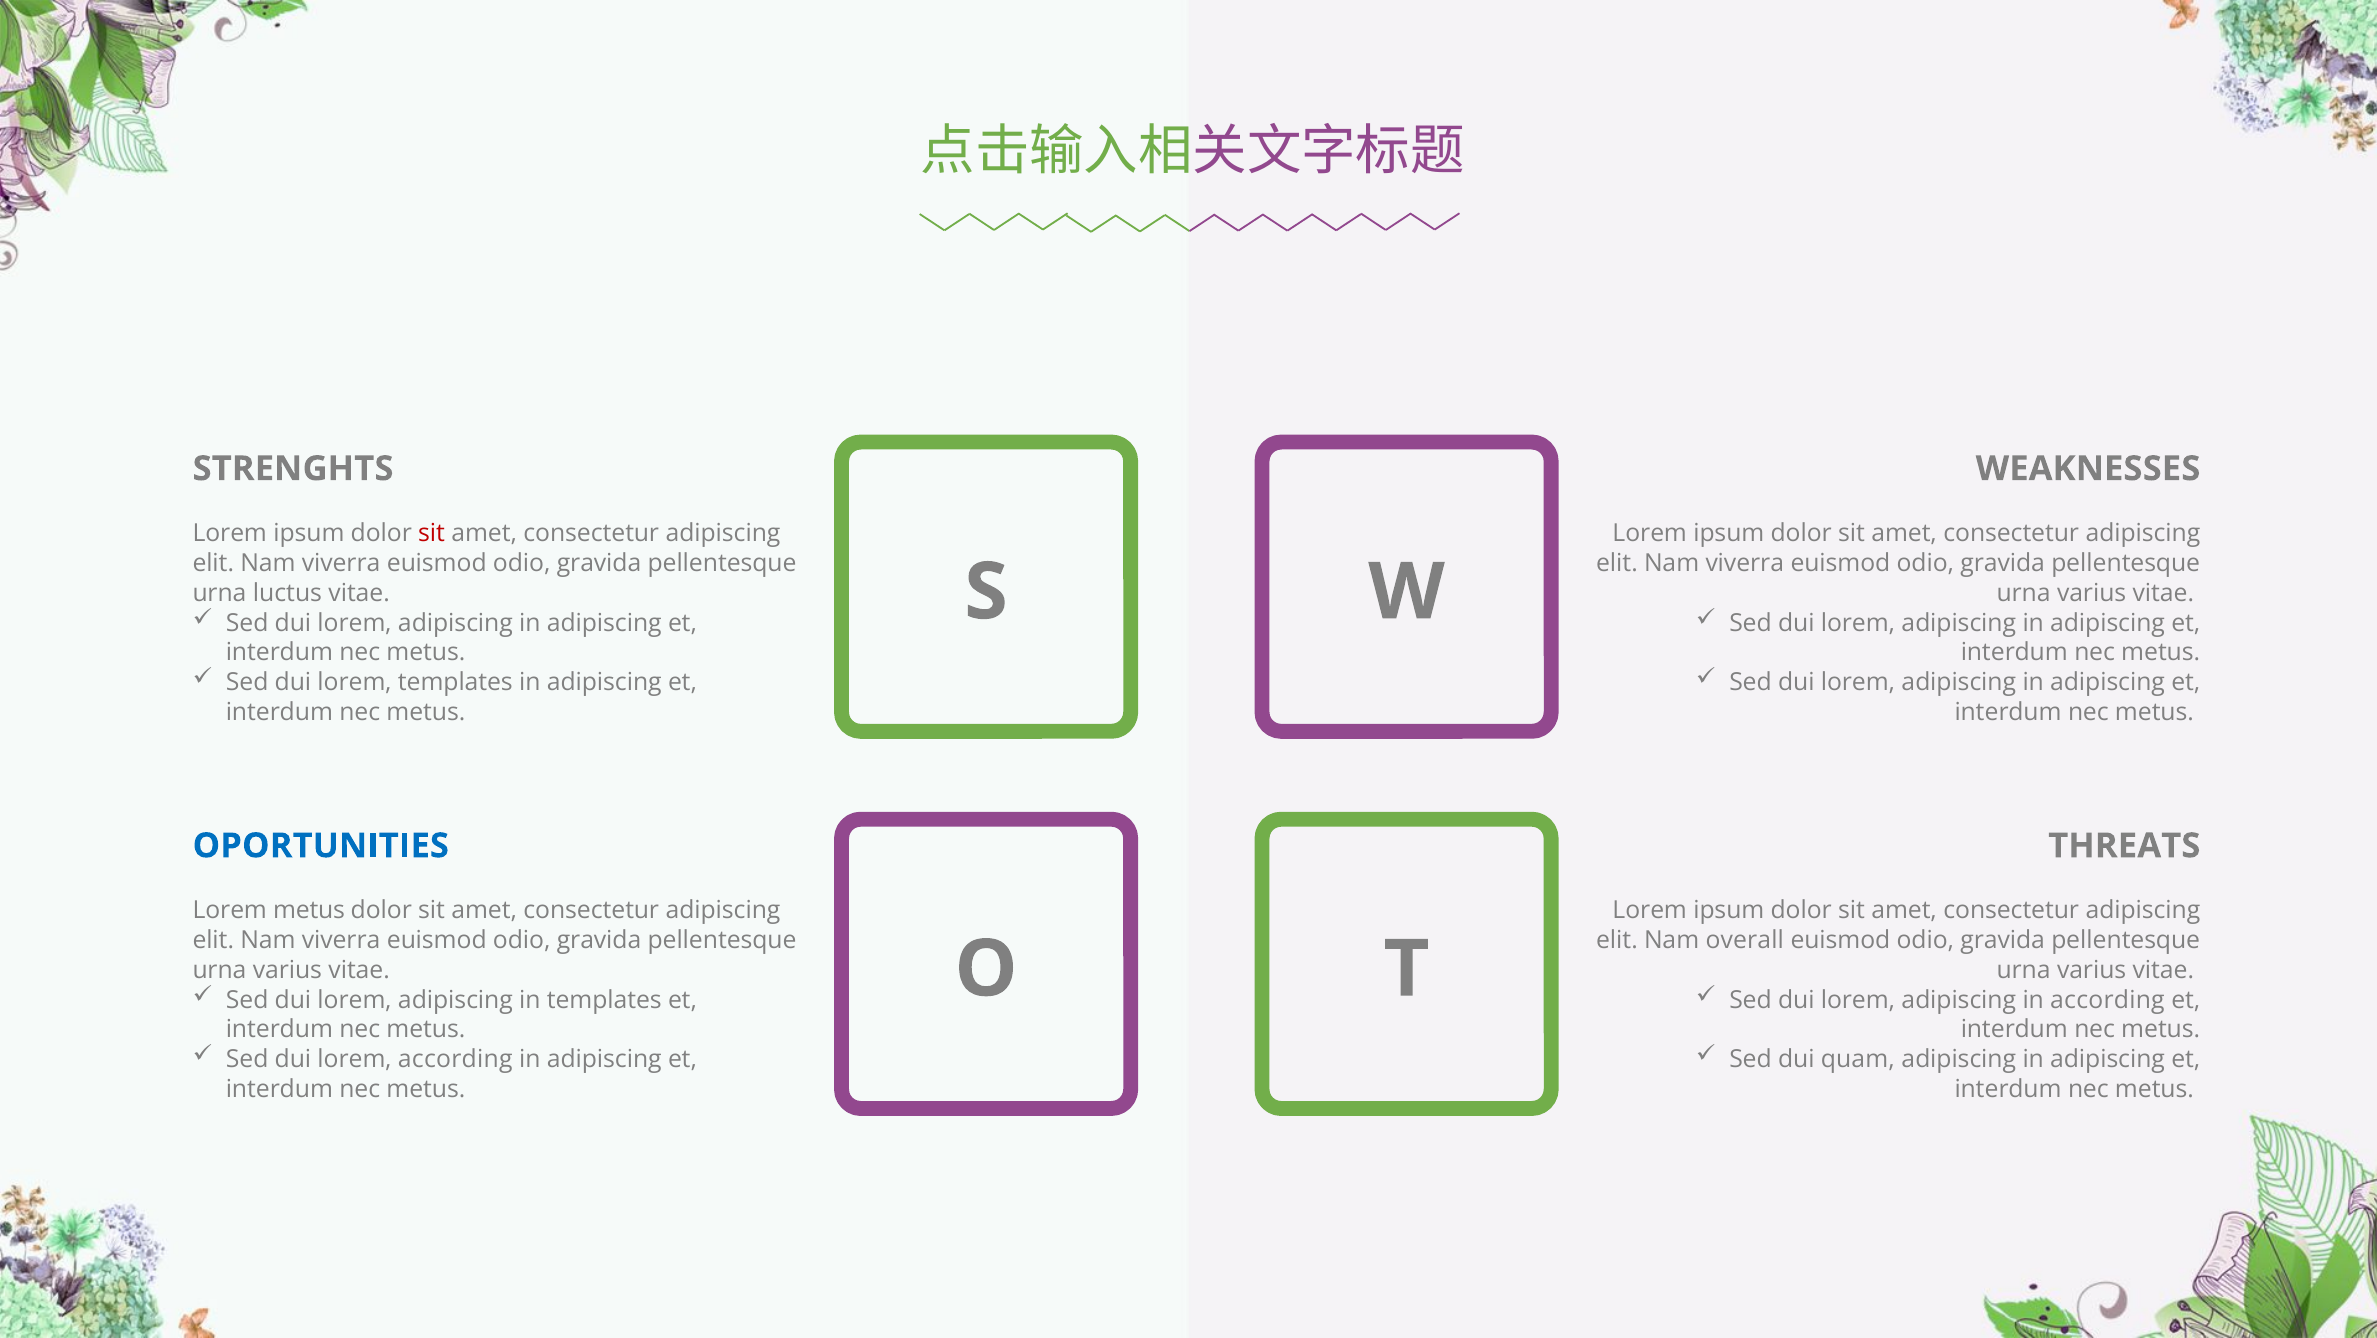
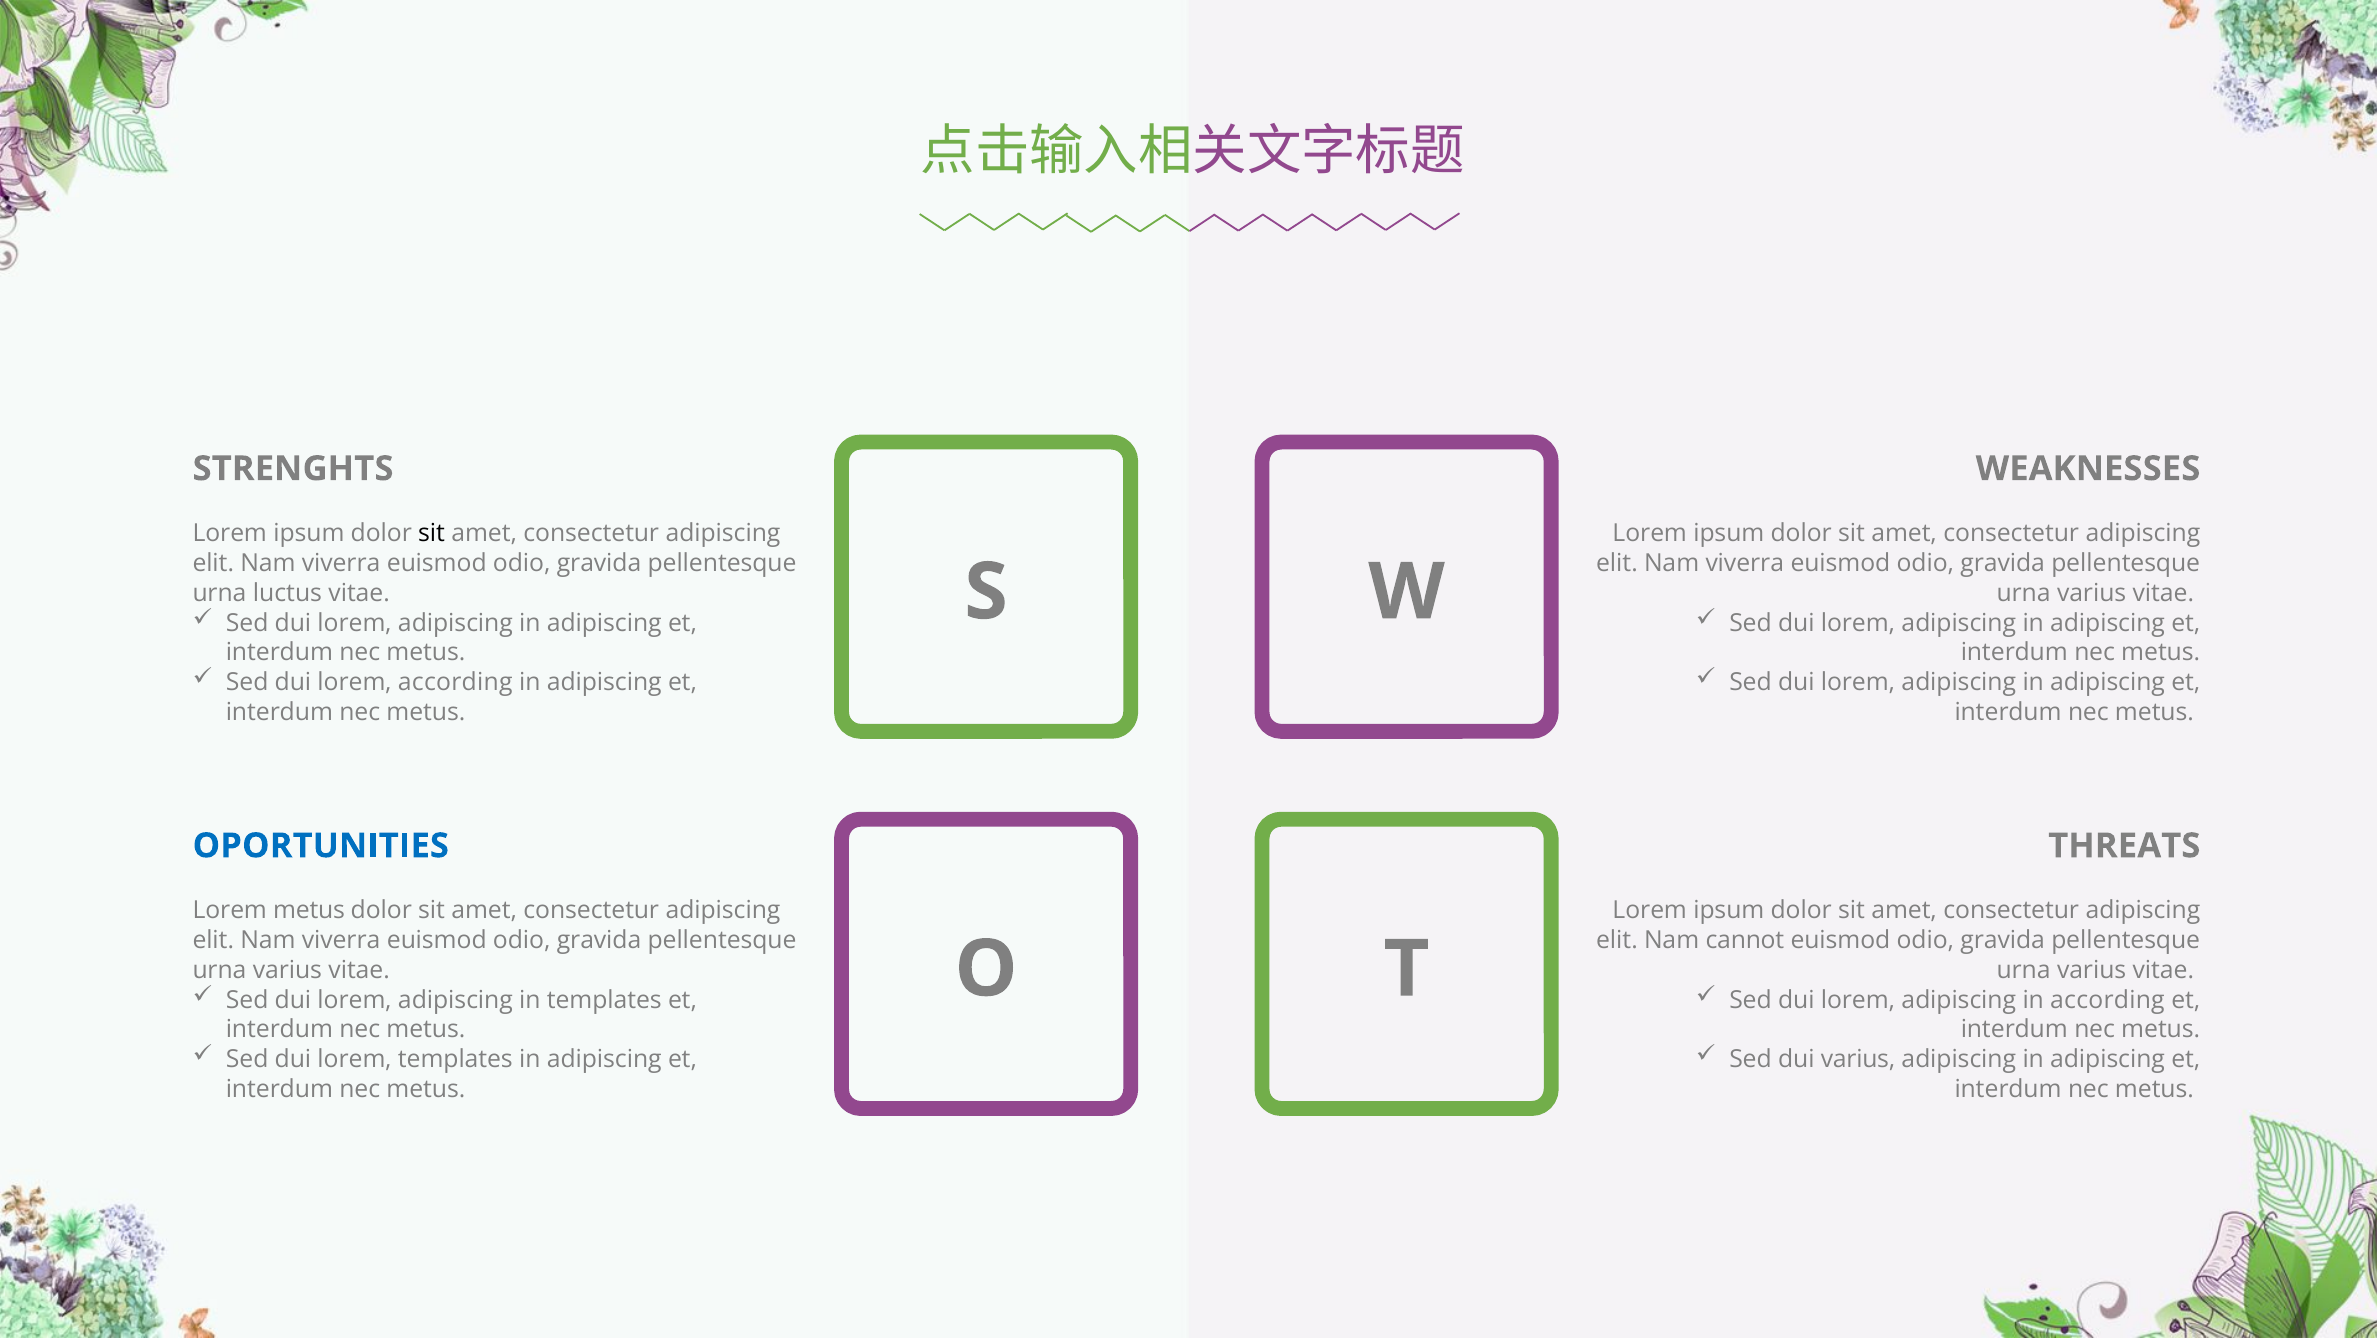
sit colour: red -> black (432, 533)
lorem templates: templates -> according (455, 682)
overall: overall -> cannot (1745, 940)
lorem according: according -> templates (455, 1059)
dui quam: quam -> varius (1858, 1059)
